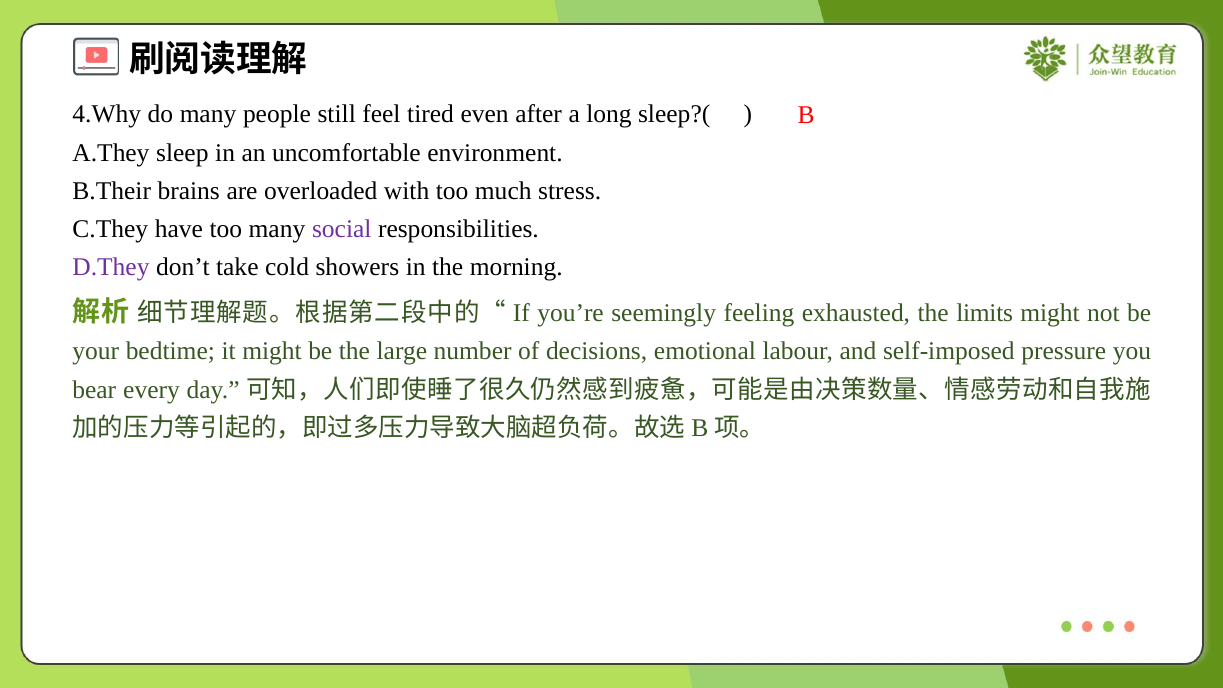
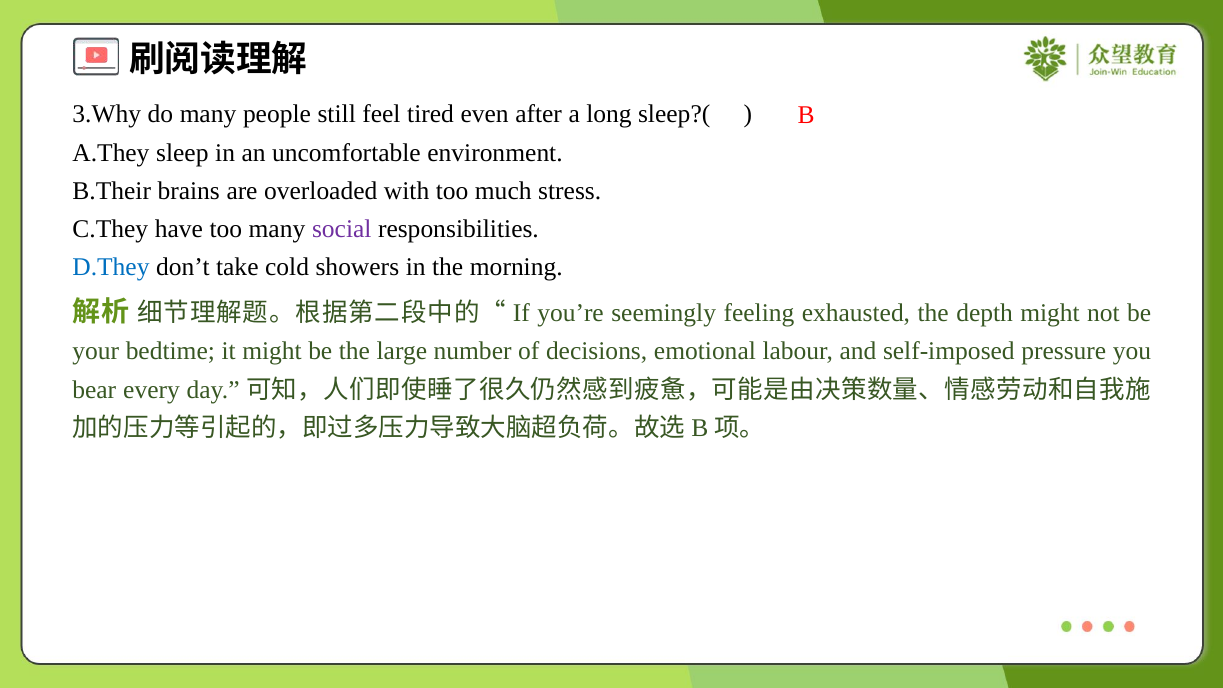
4.Why: 4.Why -> 3.Why (107, 115)
D.They colour: purple -> blue (111, 267)
limits: limits -> depth (985, 313)
